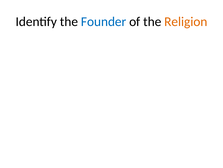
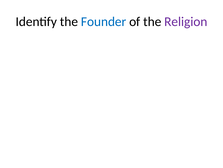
Religion colour: orange -> purple (186, 22)
